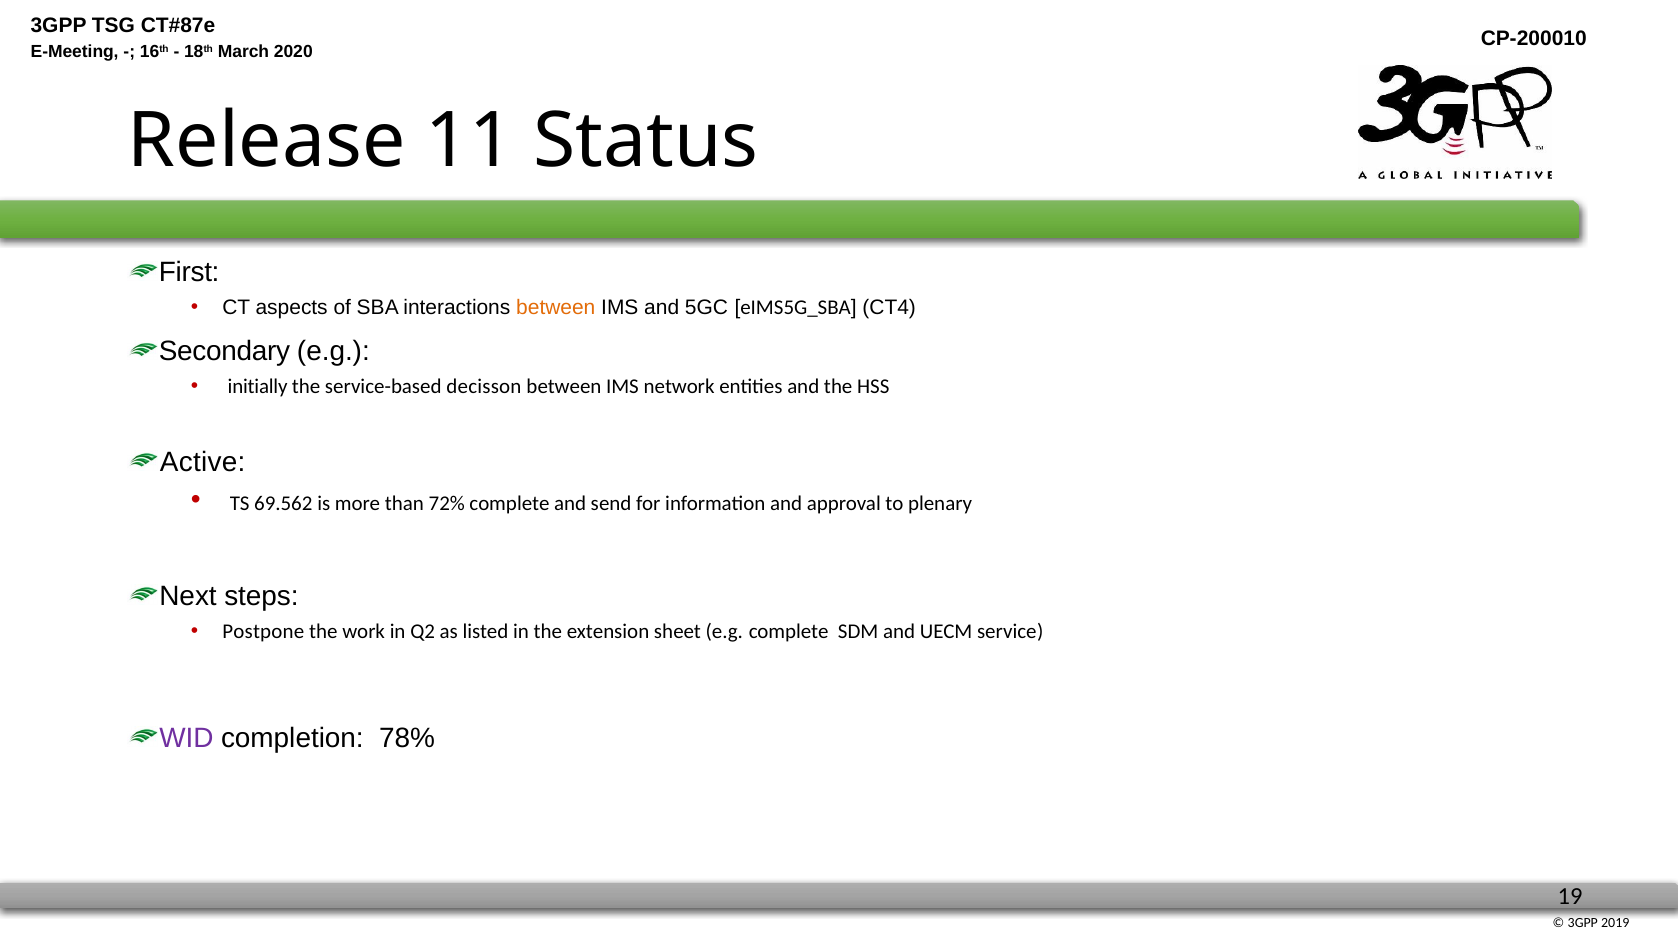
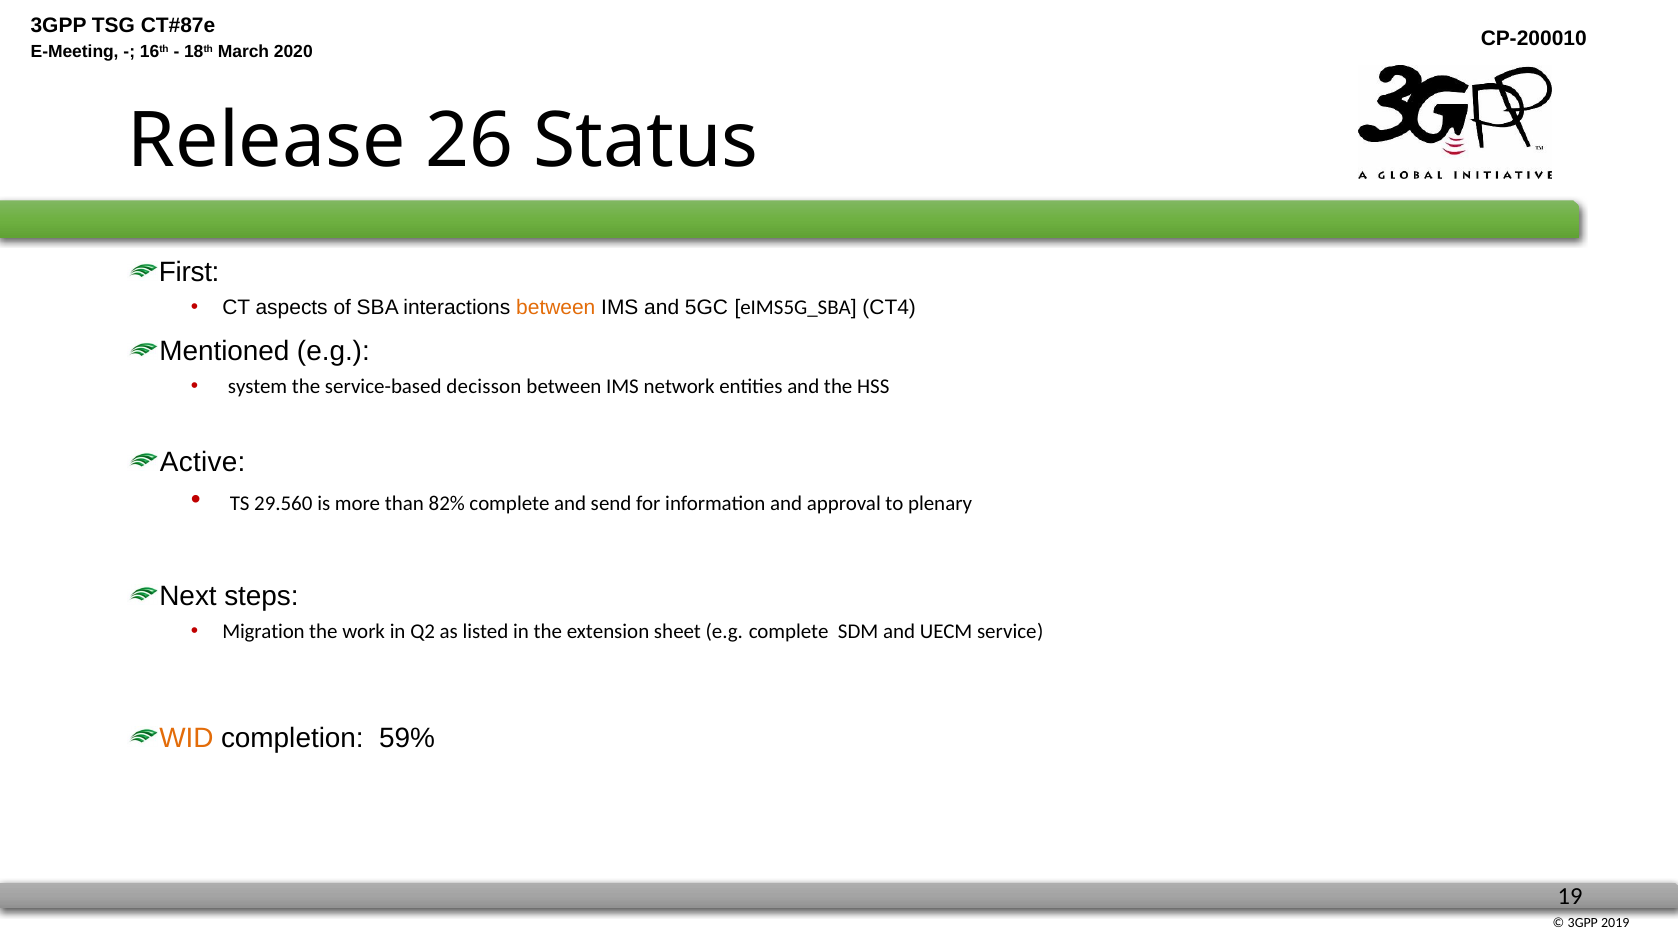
11: 11 -> 26 (470, 141)
Secondary: Secondary -> Mentioned (224, 351)
initially: initially -> system (258, 387)
69.562: 69.562 -> 29.560 (283, 503)
72%: 72% -> 82% (447, 503)
Postpone: Postpone -> Migration (264, 631)
WID colour: purple -> orange (186, 738)
78%: 78% -> 59% (407, 738)
